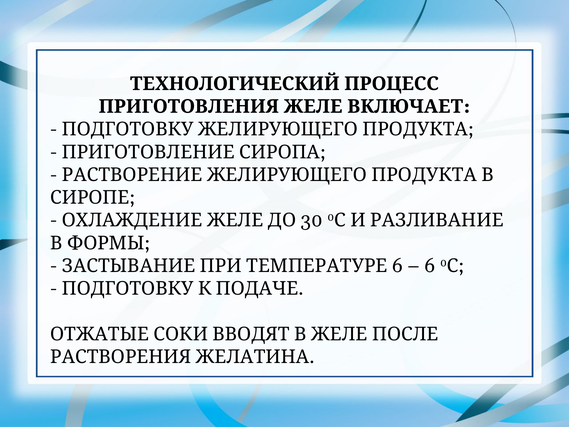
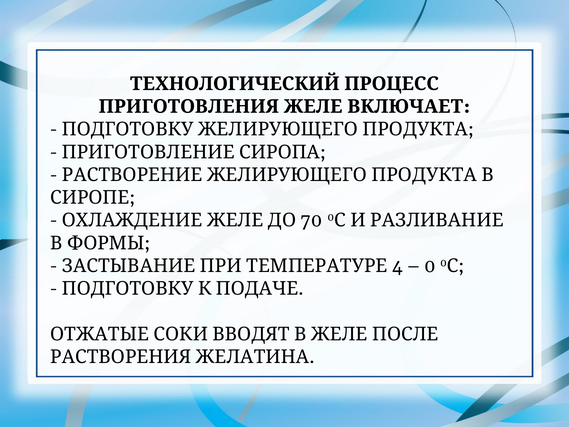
30: 30 -> 70 (312, 220)
6: 6 -> 4 (398, 266)
6: 6 -> 0 (430, 266)
